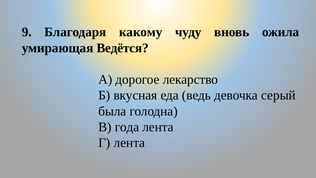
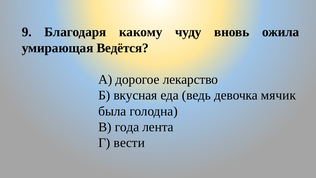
серый: серый -> мячик (278, 95)
Г лента: лента -> вести (129, 143)
